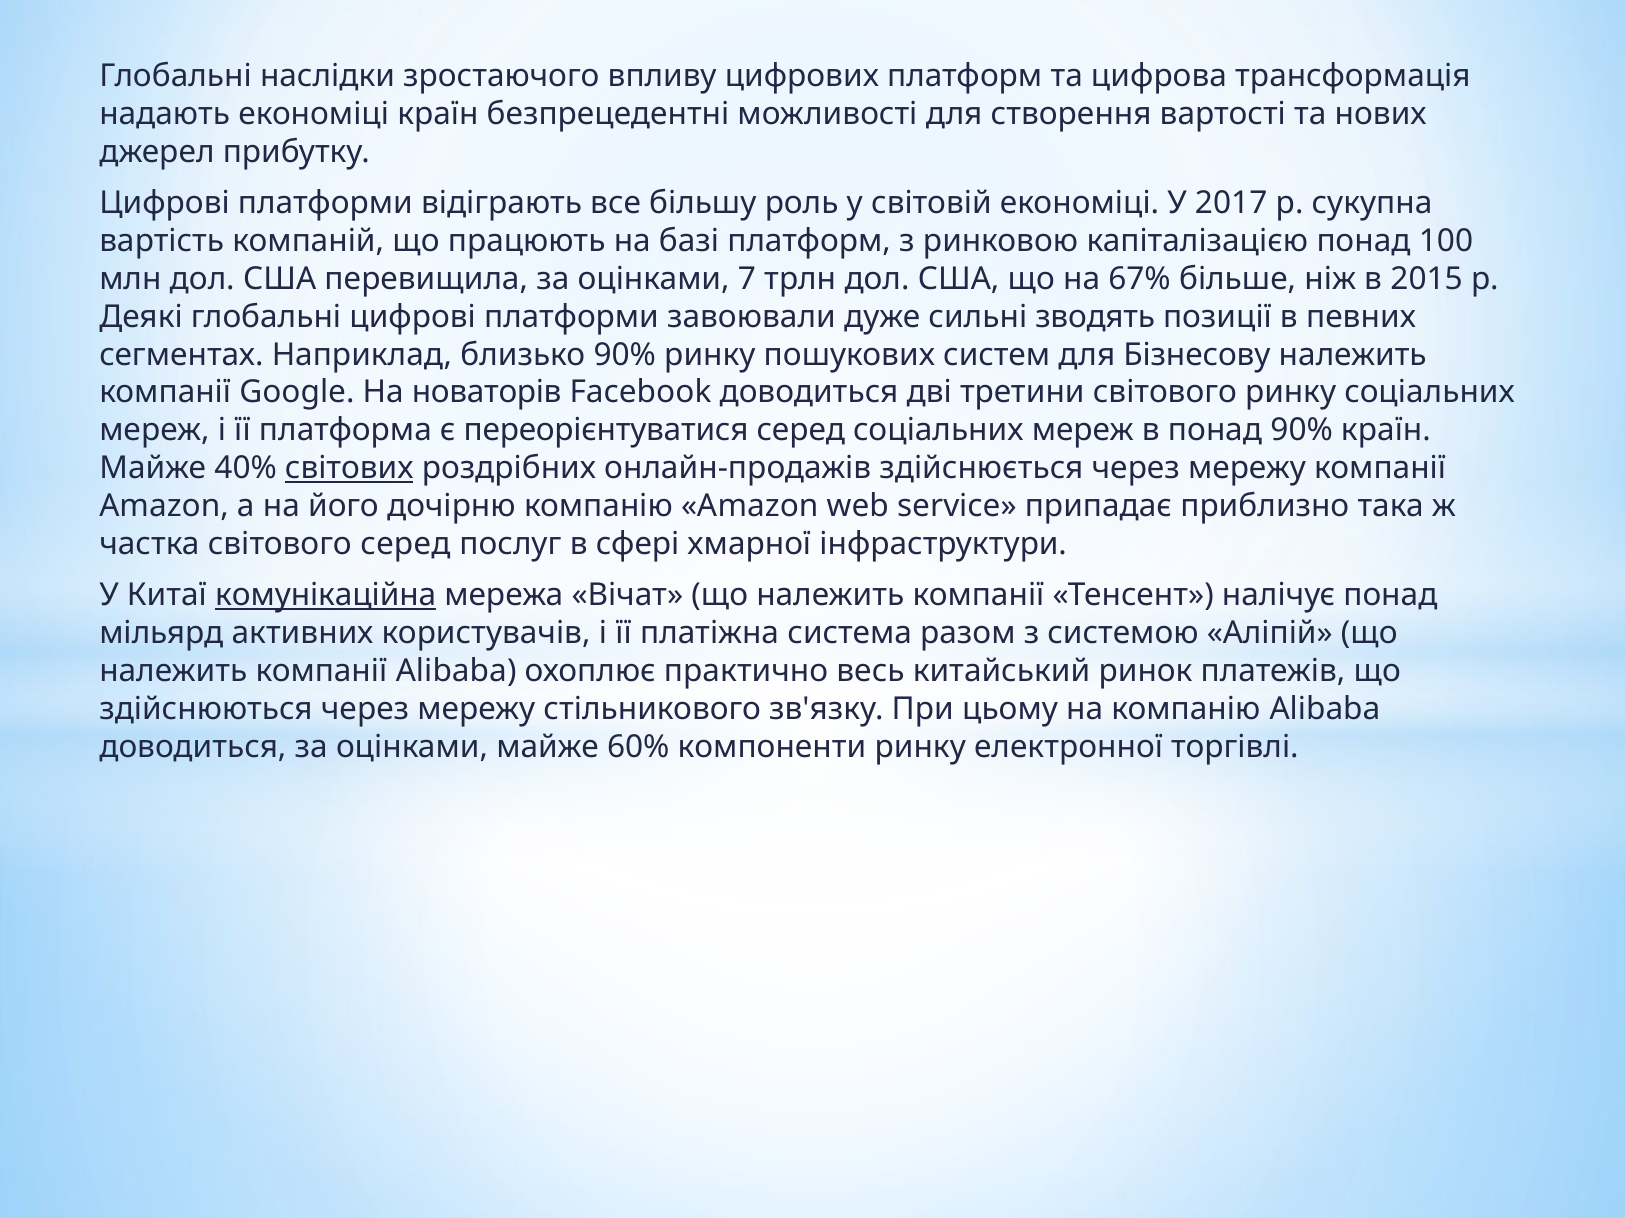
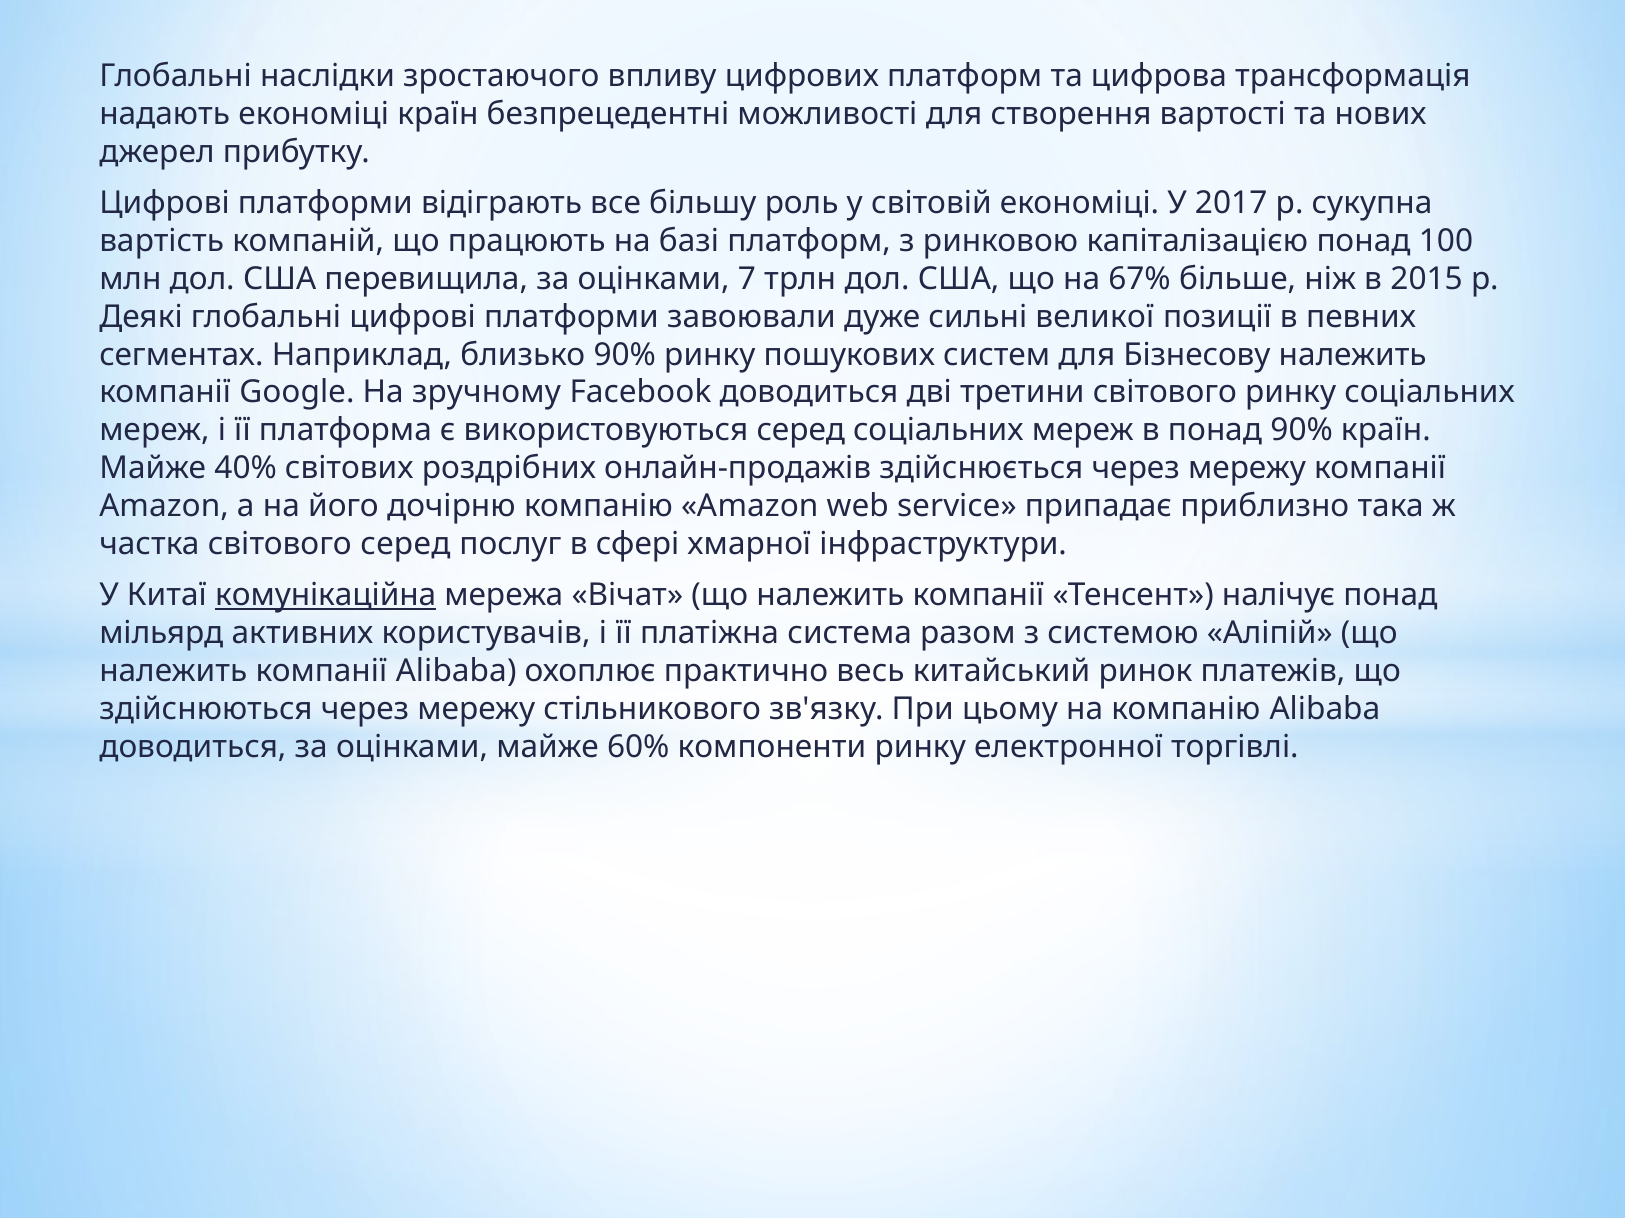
зводять: зводять -> великої (1095, 317)
новаторів: новаторів -> зручному (486, 393)
переорієнтуватися: переорієнтуватися -> використовуються (606, 431)
світових underline: present -> none (349, 469)
